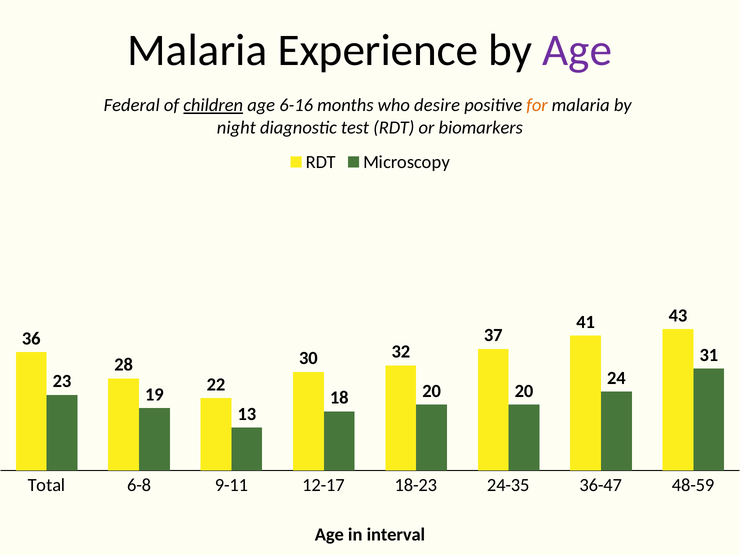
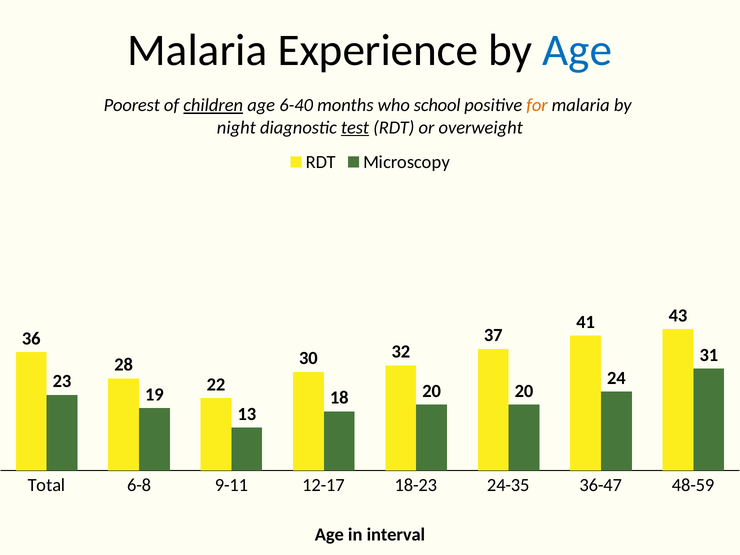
Age colour: purple -> blue (577, 51)
Federal: Federal -> Poorest (132, 105)
6-16: 6-16 -> 6-40 (296, 105)
desire: desire -> school (437, 105)
test underline: none -> present (355, 127)
biomarkers: biomarkers -> overweight (481, 127)
